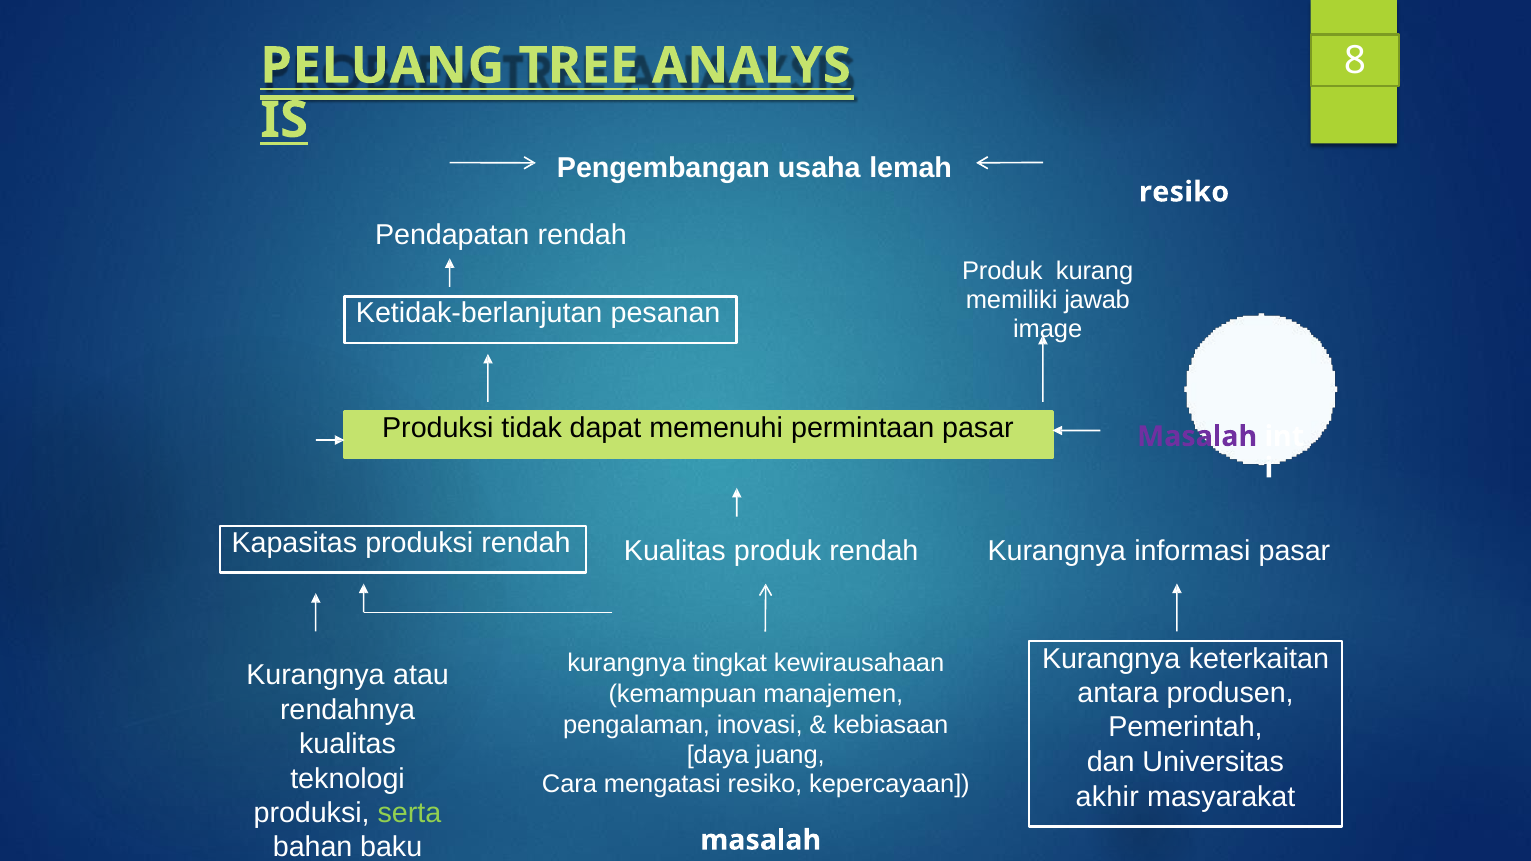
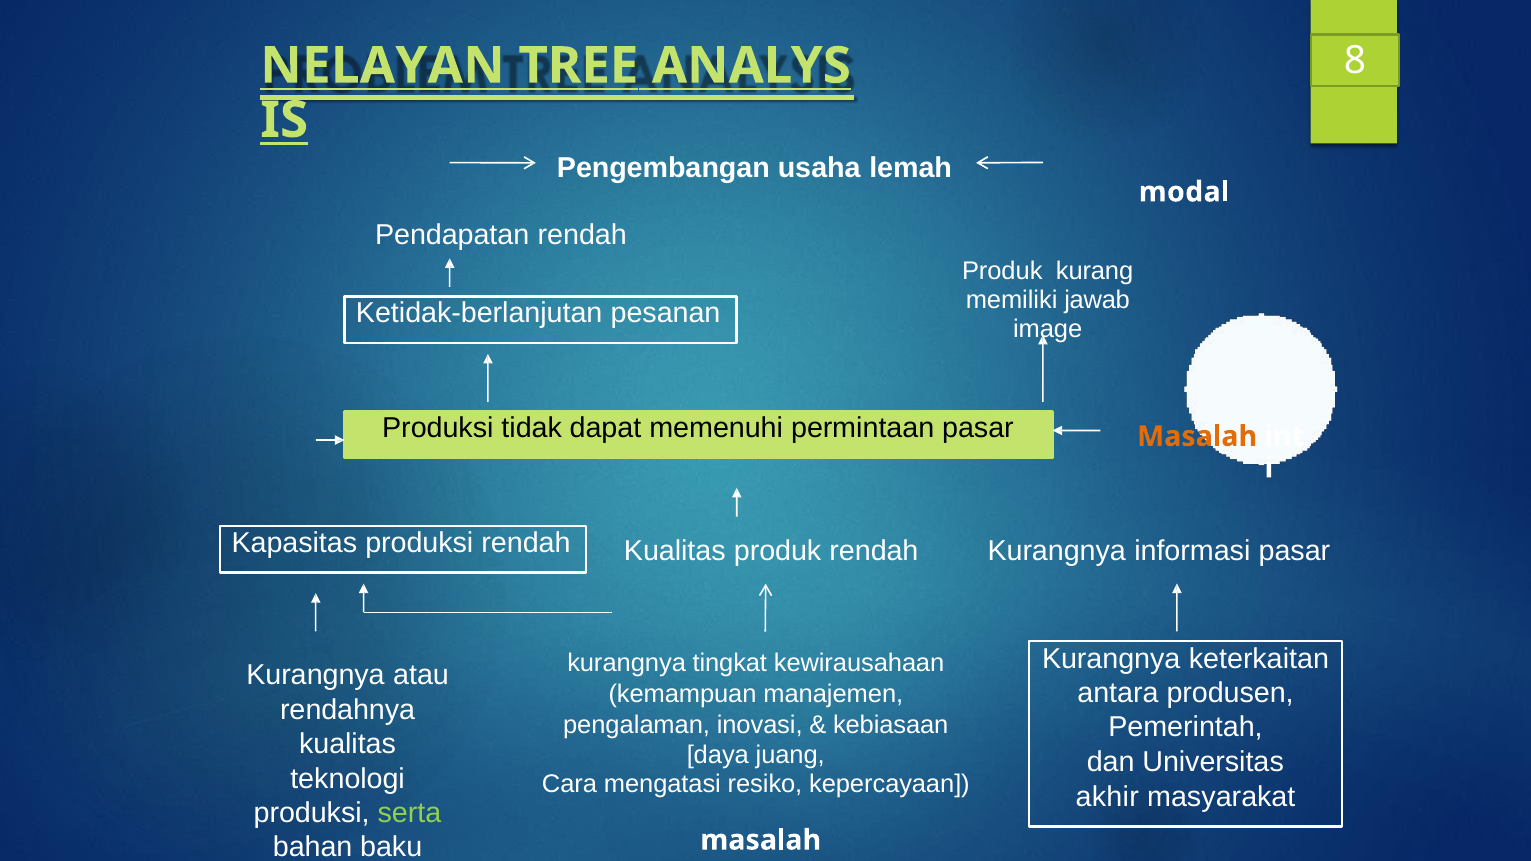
PELUANG: PELUANG -> NELAYAN (382, 66)
resiko: resiko -> modal (1184, 192)
Masalah colour: purple -> orange (1197, 437)
